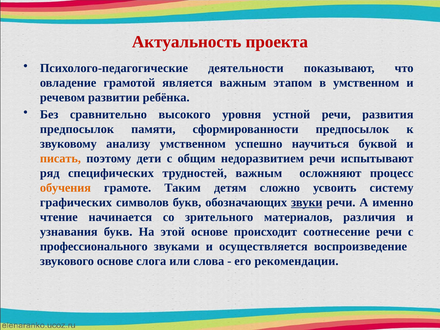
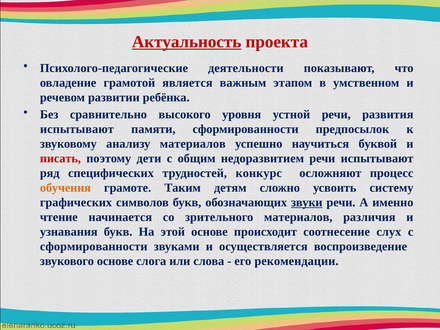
Актуальность underline: none -> present (187, 42)
предпосылок: предпосылок -> испытывают (77, 129)
анализу умственном: умственном -> материалов (193, 144)
писать colour: orange -> red (60, 158)
трудностей важным: важным -> конкурс (259, 173)
соотнесение речи: речи -> слух (389, 232)
профессионального: профессионального -> сформированности (94, 246)
